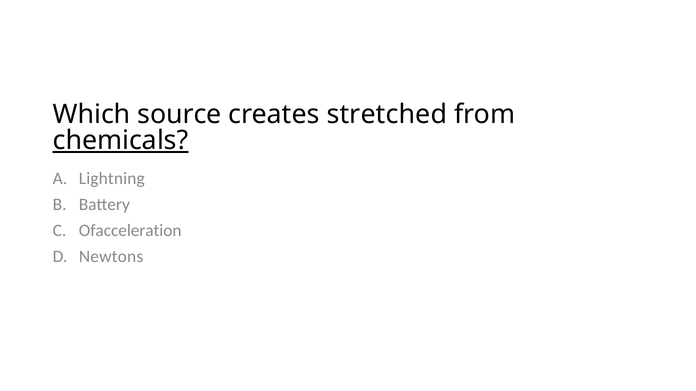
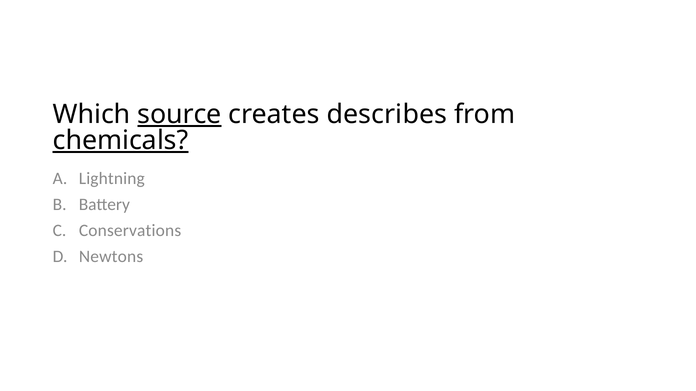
source underline: none -> present (180, 115)
stretched: stretched -> describes (387, 115)
Ofacceleration: Ofacceleration -> Conservations (130, 231)
